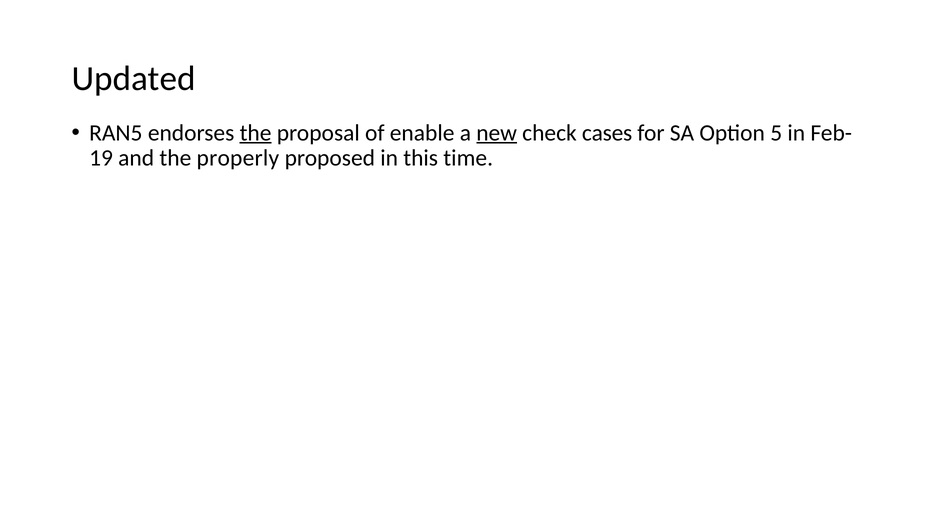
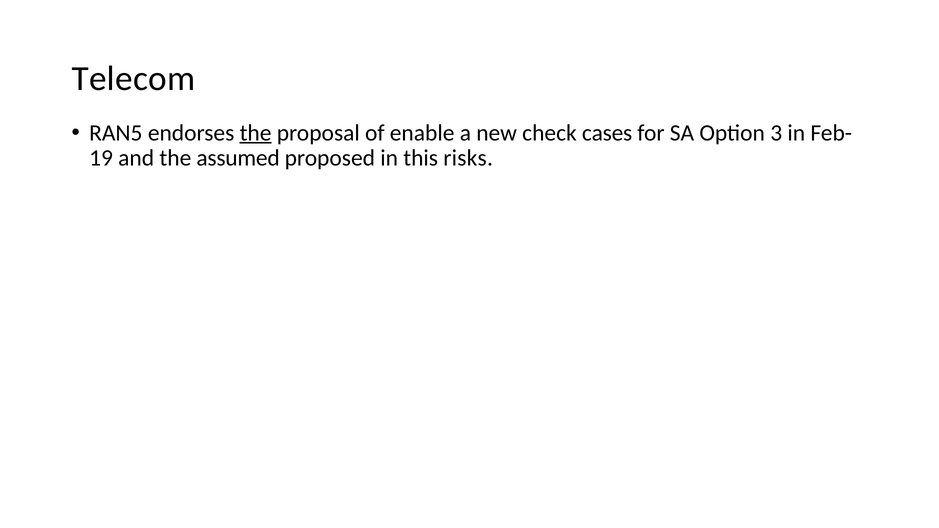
Updated: Updated -> Telecom (133, 79)
new underline: present -> none (497, 133)
5: 5 -> 3 (776, 133)
properly: properly -> assumed (238, 158)
time: time -> risks (468, 158)
